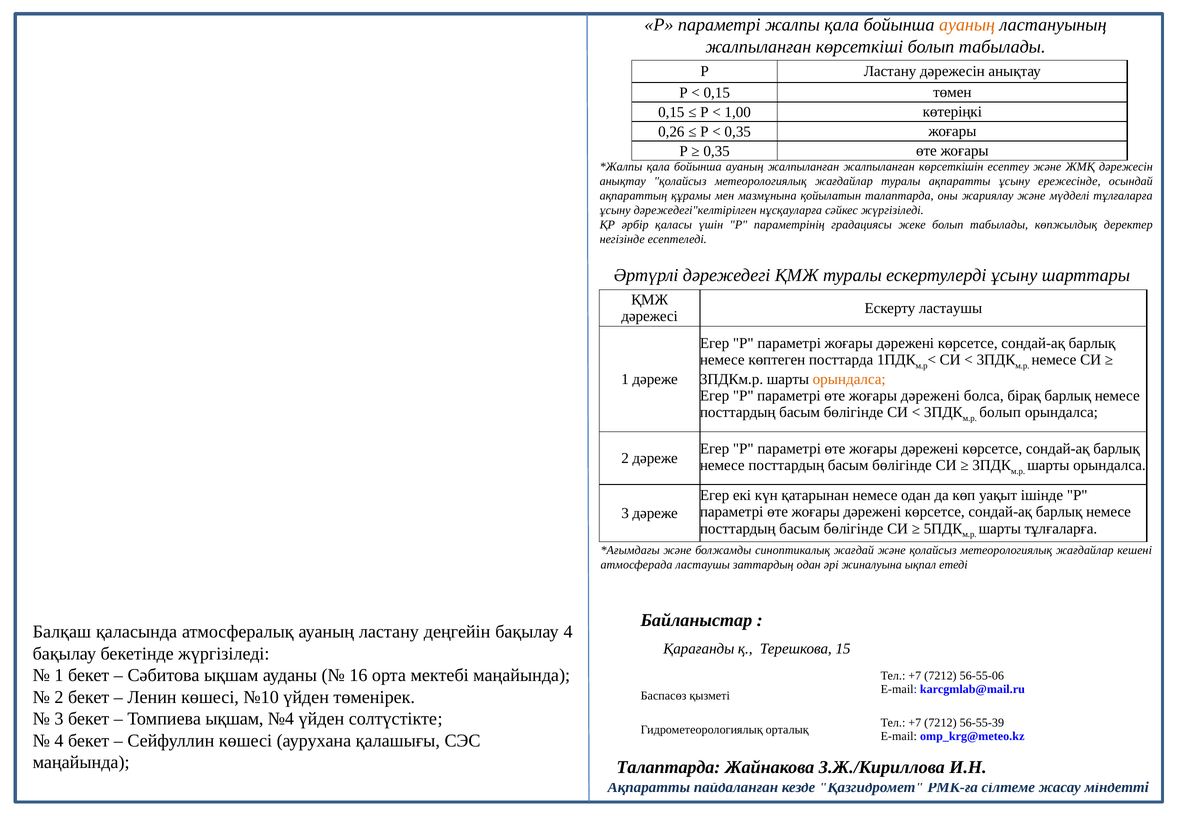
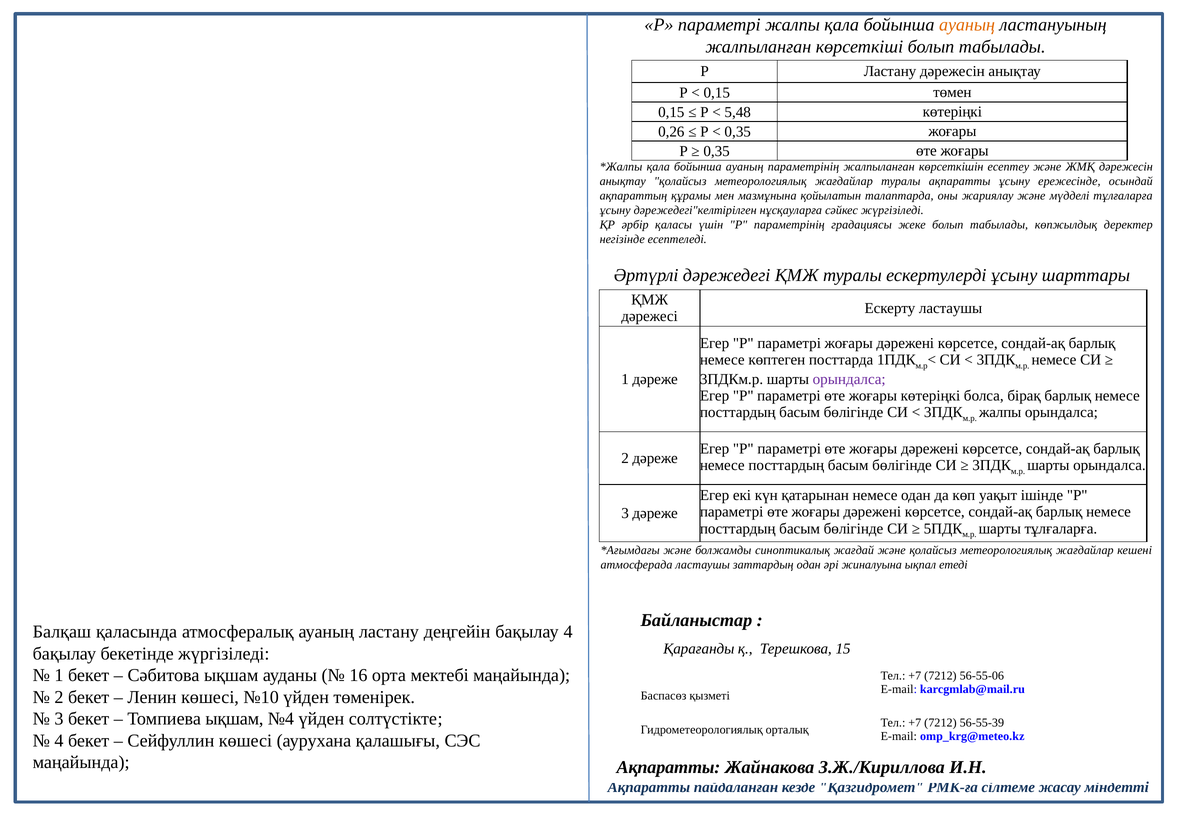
1,00: 1,00 -> 5,48 (738, 112)
ауаның жалпыланған: жалпыланған -> параметрінің (803, 167)
орындалса colour: orange -> purple (849, 379)
дәрежені: дәрежені -> көтеріңкі (930, 395)
болып: болып -> жалпы (1000, 412)
Талаптарда: Талаптарда -> Ақпаратты (668, 767)
